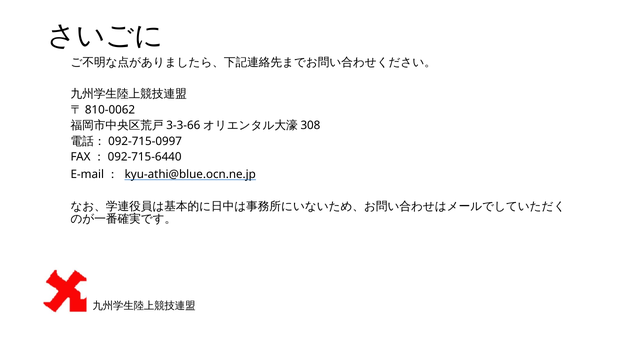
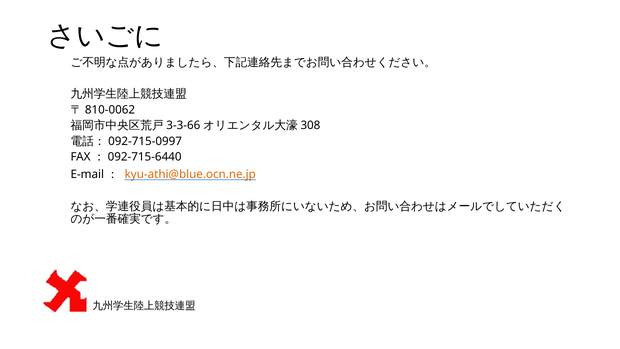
kyu-athi@blue.ocn.ne.jp colour: black -> orange (190, 174)
